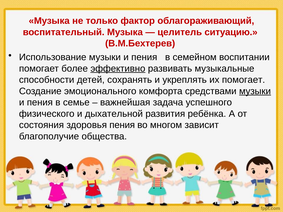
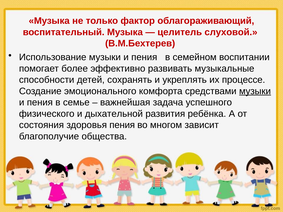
ситуацию: ситуацию -> слуховой (231, 32)
эффективно underline: present -> none (118, 69)
их помогает: помогает -> процессе (244, 80)
